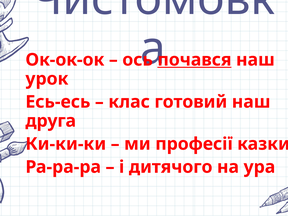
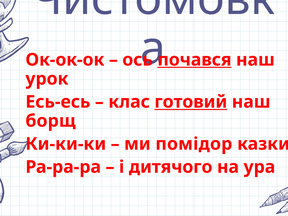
готовий underline: none -> present (191, 102)
друга: друга -> борщ (51, 121)
професії: професії -> помідор (194, 144)
